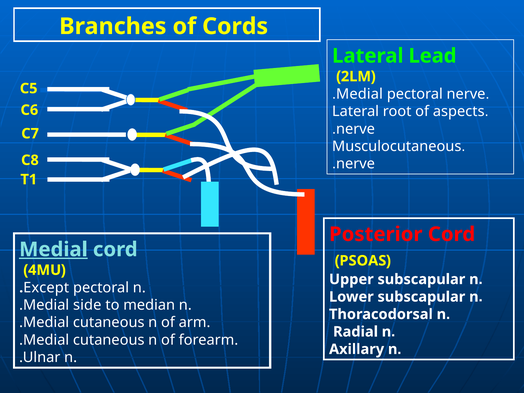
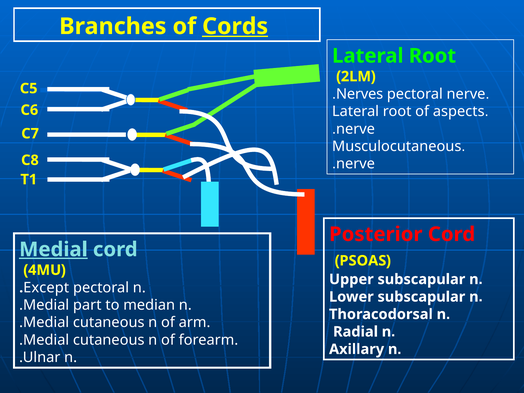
Cords underline: none -> present (235, 26)
Lead: Lead -> Root (432, 56)
Medial: Medial -> Nerves (360, 94)
side: side -> part (87, 305)
